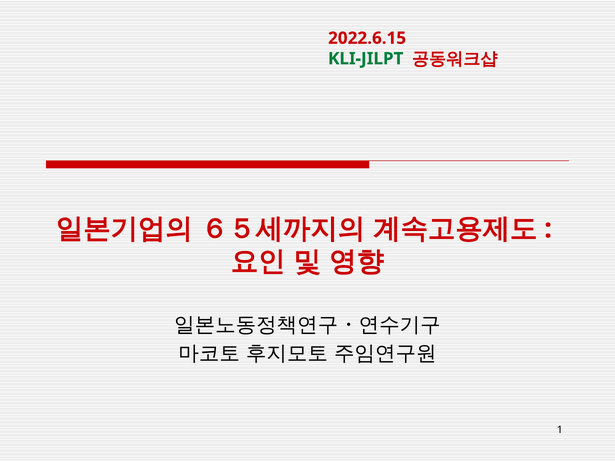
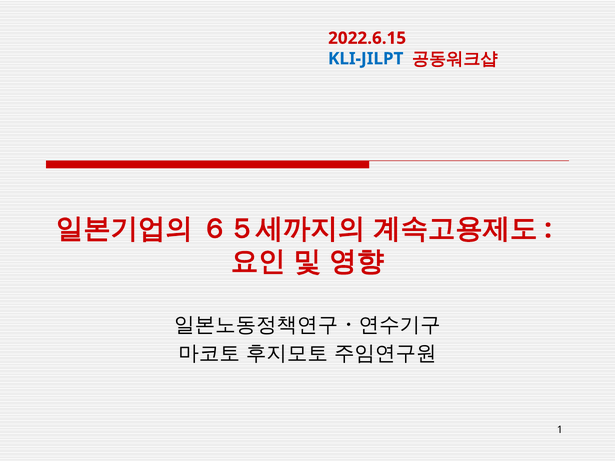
KLI-JILPT colour: green -> blue (366, 59)
